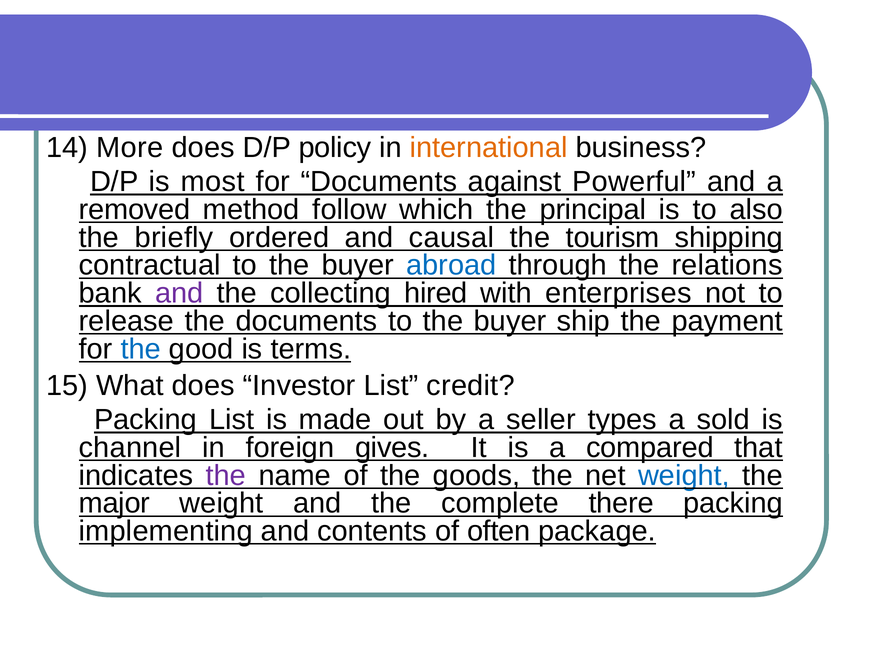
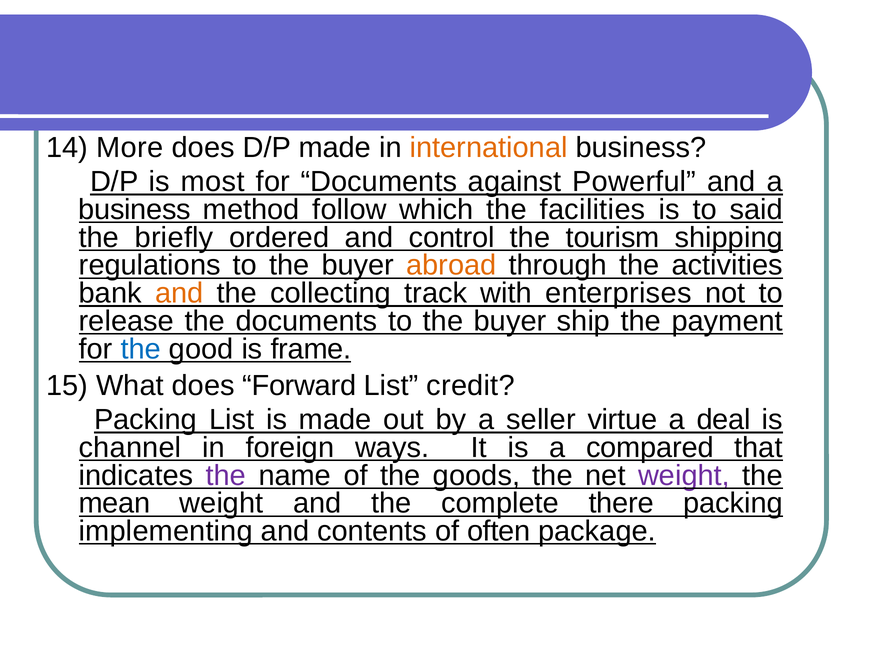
D/P policy: policy -> made (335, 147)
removed: removed -> business (135, 209)
principal: principal -> facilities (593, 209)
also: also -> said (756, 209)
causal: causal -> control (452, 237)
contractual: contractual -> regulations (150, 265)
abroad colour: blue -> orange (451, 265)
relations: relations -> activities (727, 265)
and colour: purple -> orange (179, 293)
hired: hired -> track (436, 293)
terms: terms -> frame (311, 349)
Investor: Investor -> Forward (299, 385)
types: types -> virtue (622, 419)
sold: sold -> deal (724, 419)
gives: gives -> ways (392, 447)
weight colour: blue -> purple (684, 475)
major: major -> mean (114, 503)
